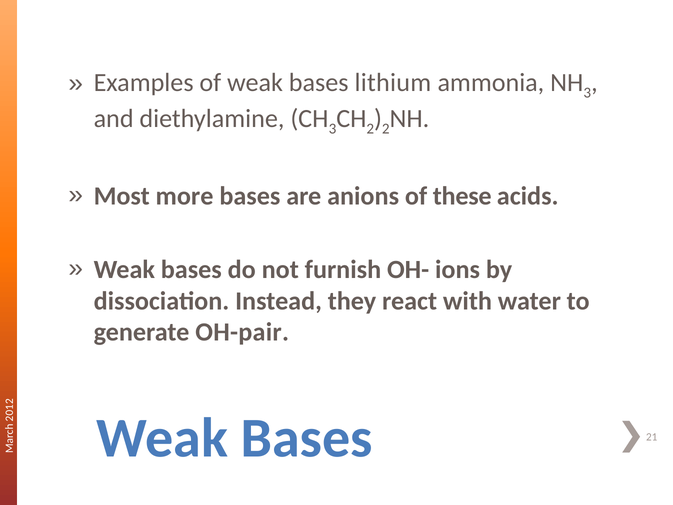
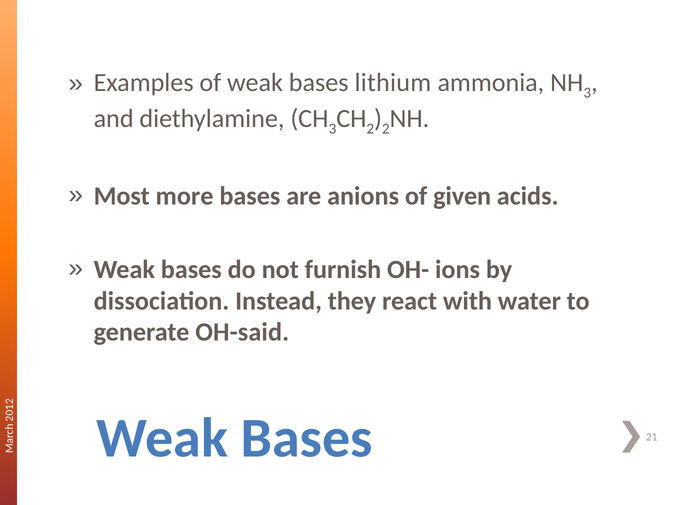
these: these -> given (462, 196)
OH-pair: OH-pair -> OH-said (242, 332)
